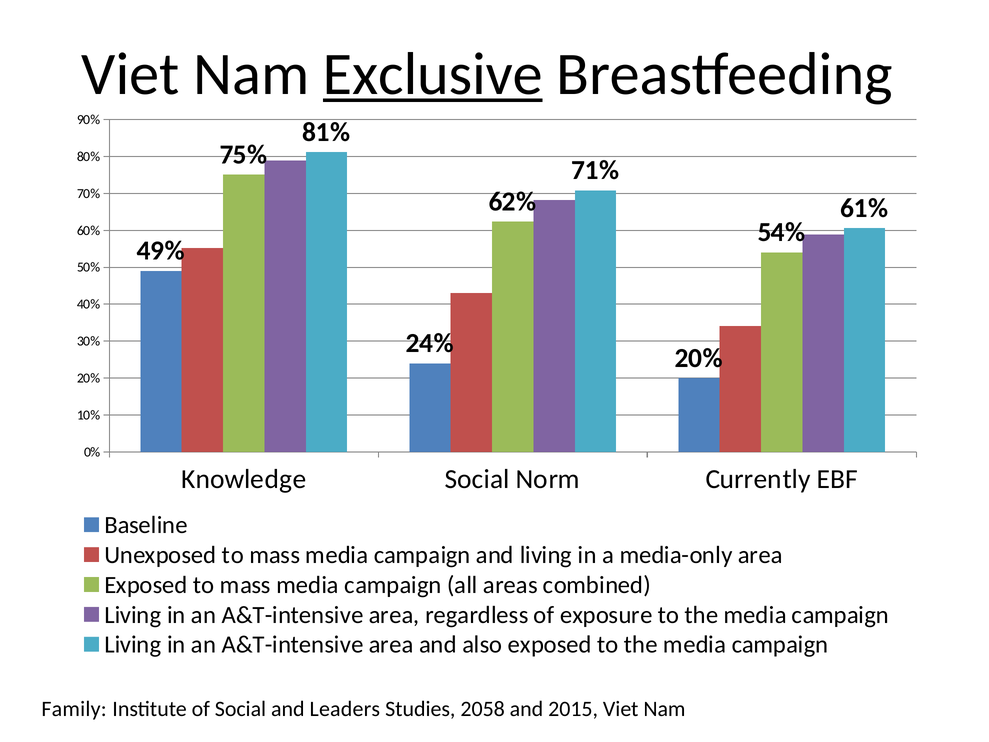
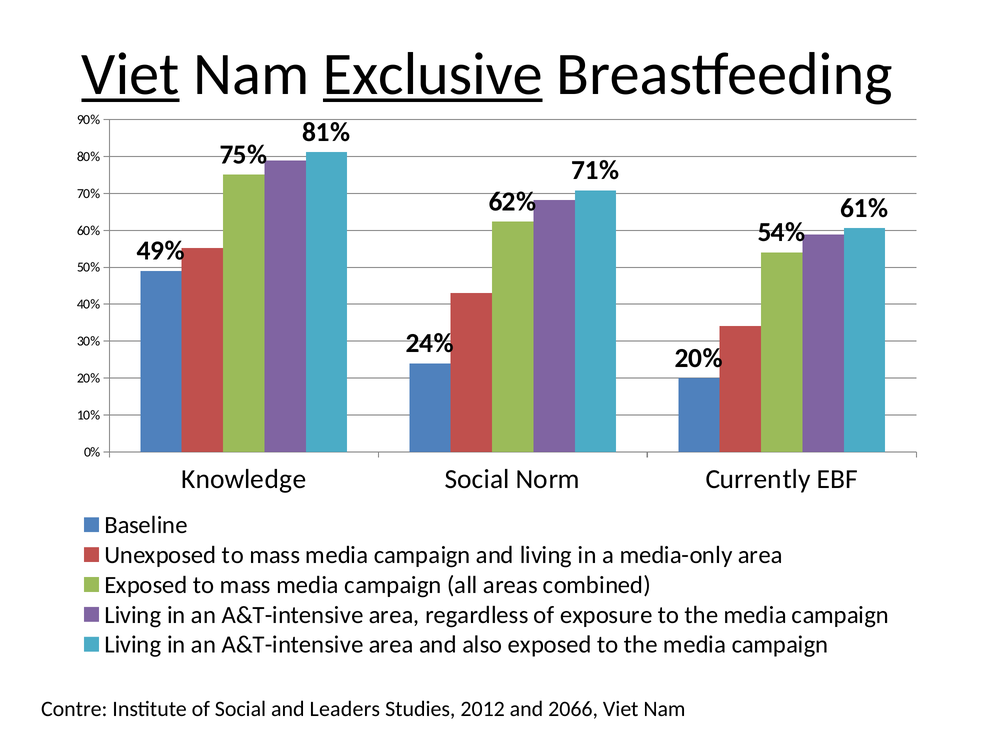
Viet underline: none -> present (130, 74)
Family: Family -> Contre (74, 709)
2058: 2058 -> 2012 (483, 709)
2015: 2015 -> 2066 (573, 709)
